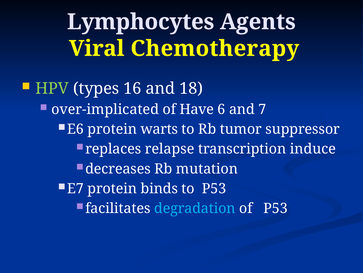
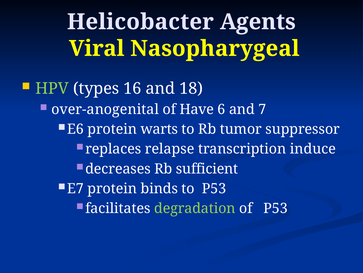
Lymphocytes: Lymphocytes -> Helicobacter (140, 22)
Chemotherapy: Chemotherapy -> Nasopharygeal (215, 48)
over-implicated: over-implicated -> over-anogenital (105, 109)
mutation: mutation -> sufficient (207, 168)
degradation colour: light blue -> light green (195, 208)
